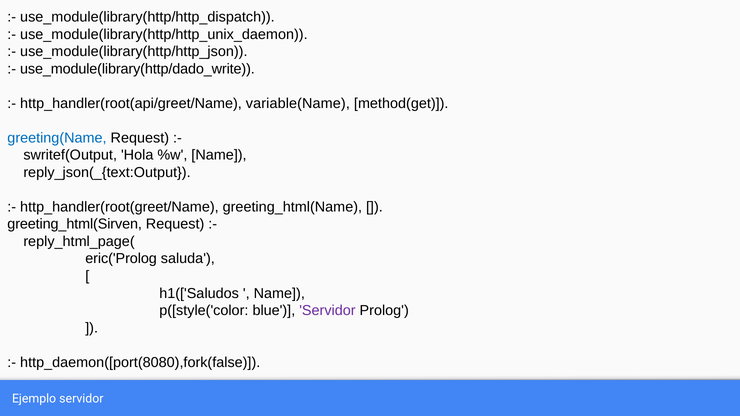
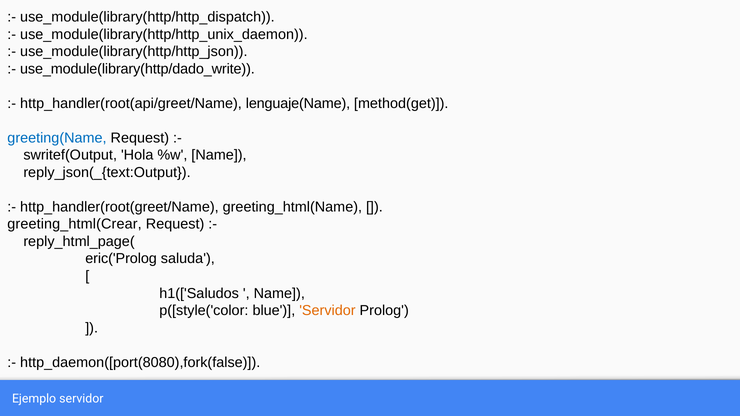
variable(Name: variable(Name -> lenguaje(Name (298, 103)
greeting_html(Sirven: greeting_html(Sirven -> greeting_html(Crear (75, 224)
Servidor colour: purple -> orange (327, 311)
